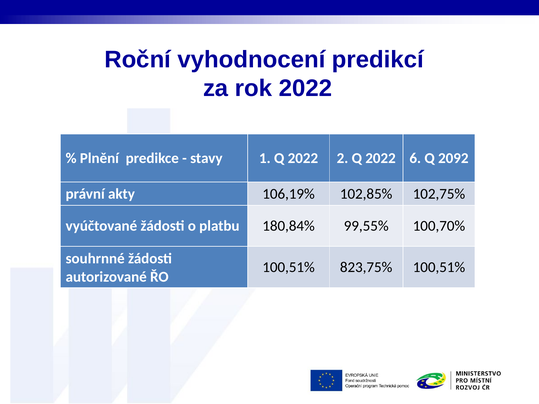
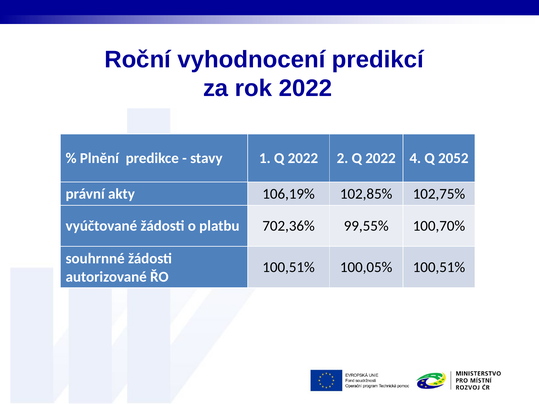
6: 6 -> 4 (415, 158)
2092: 2092 -> 2052 (453, 158)
180,84%: 180,84% -> 702,36% (289, 226)
823,75%: 823,75% -> 100,05% (366, 267)
